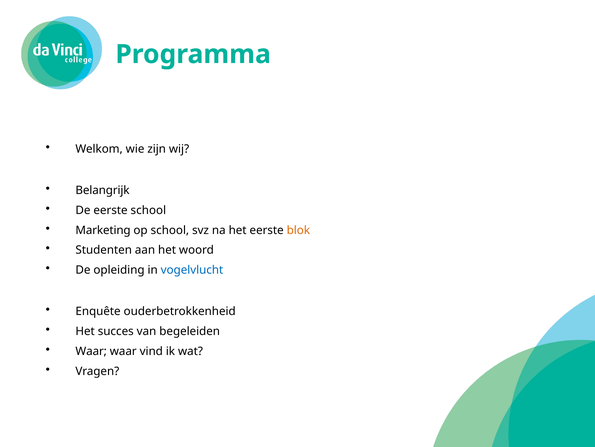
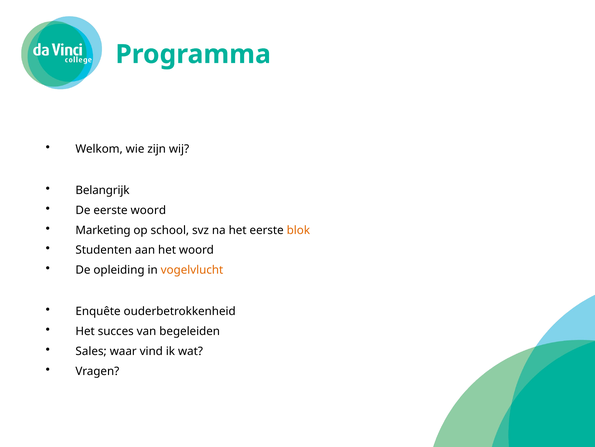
eerste school: school -> woord (148, 210)
vogelvlucht colour: blue -> orange (192, 270)
Waar: Waar -> Sales (91, 351)
